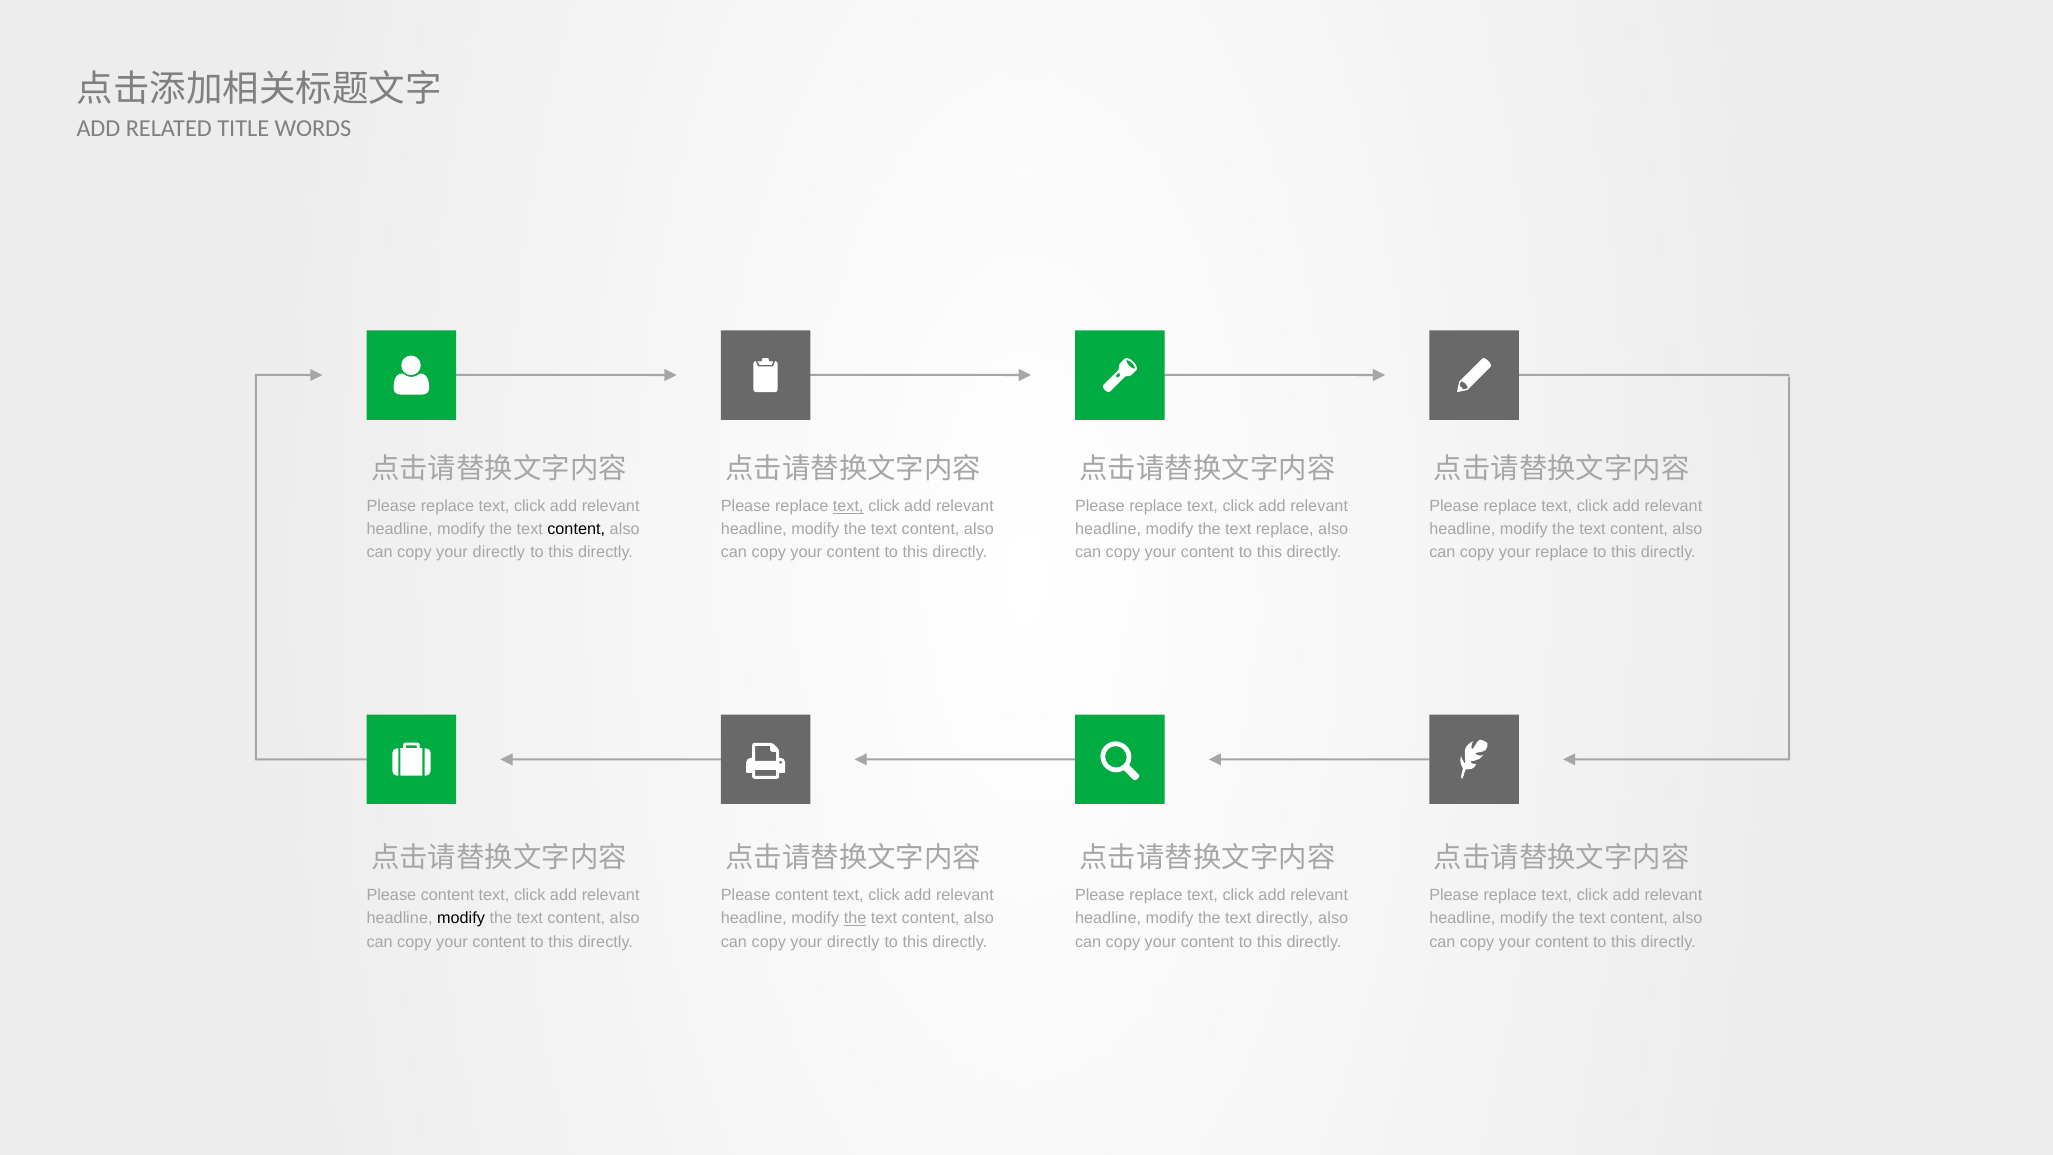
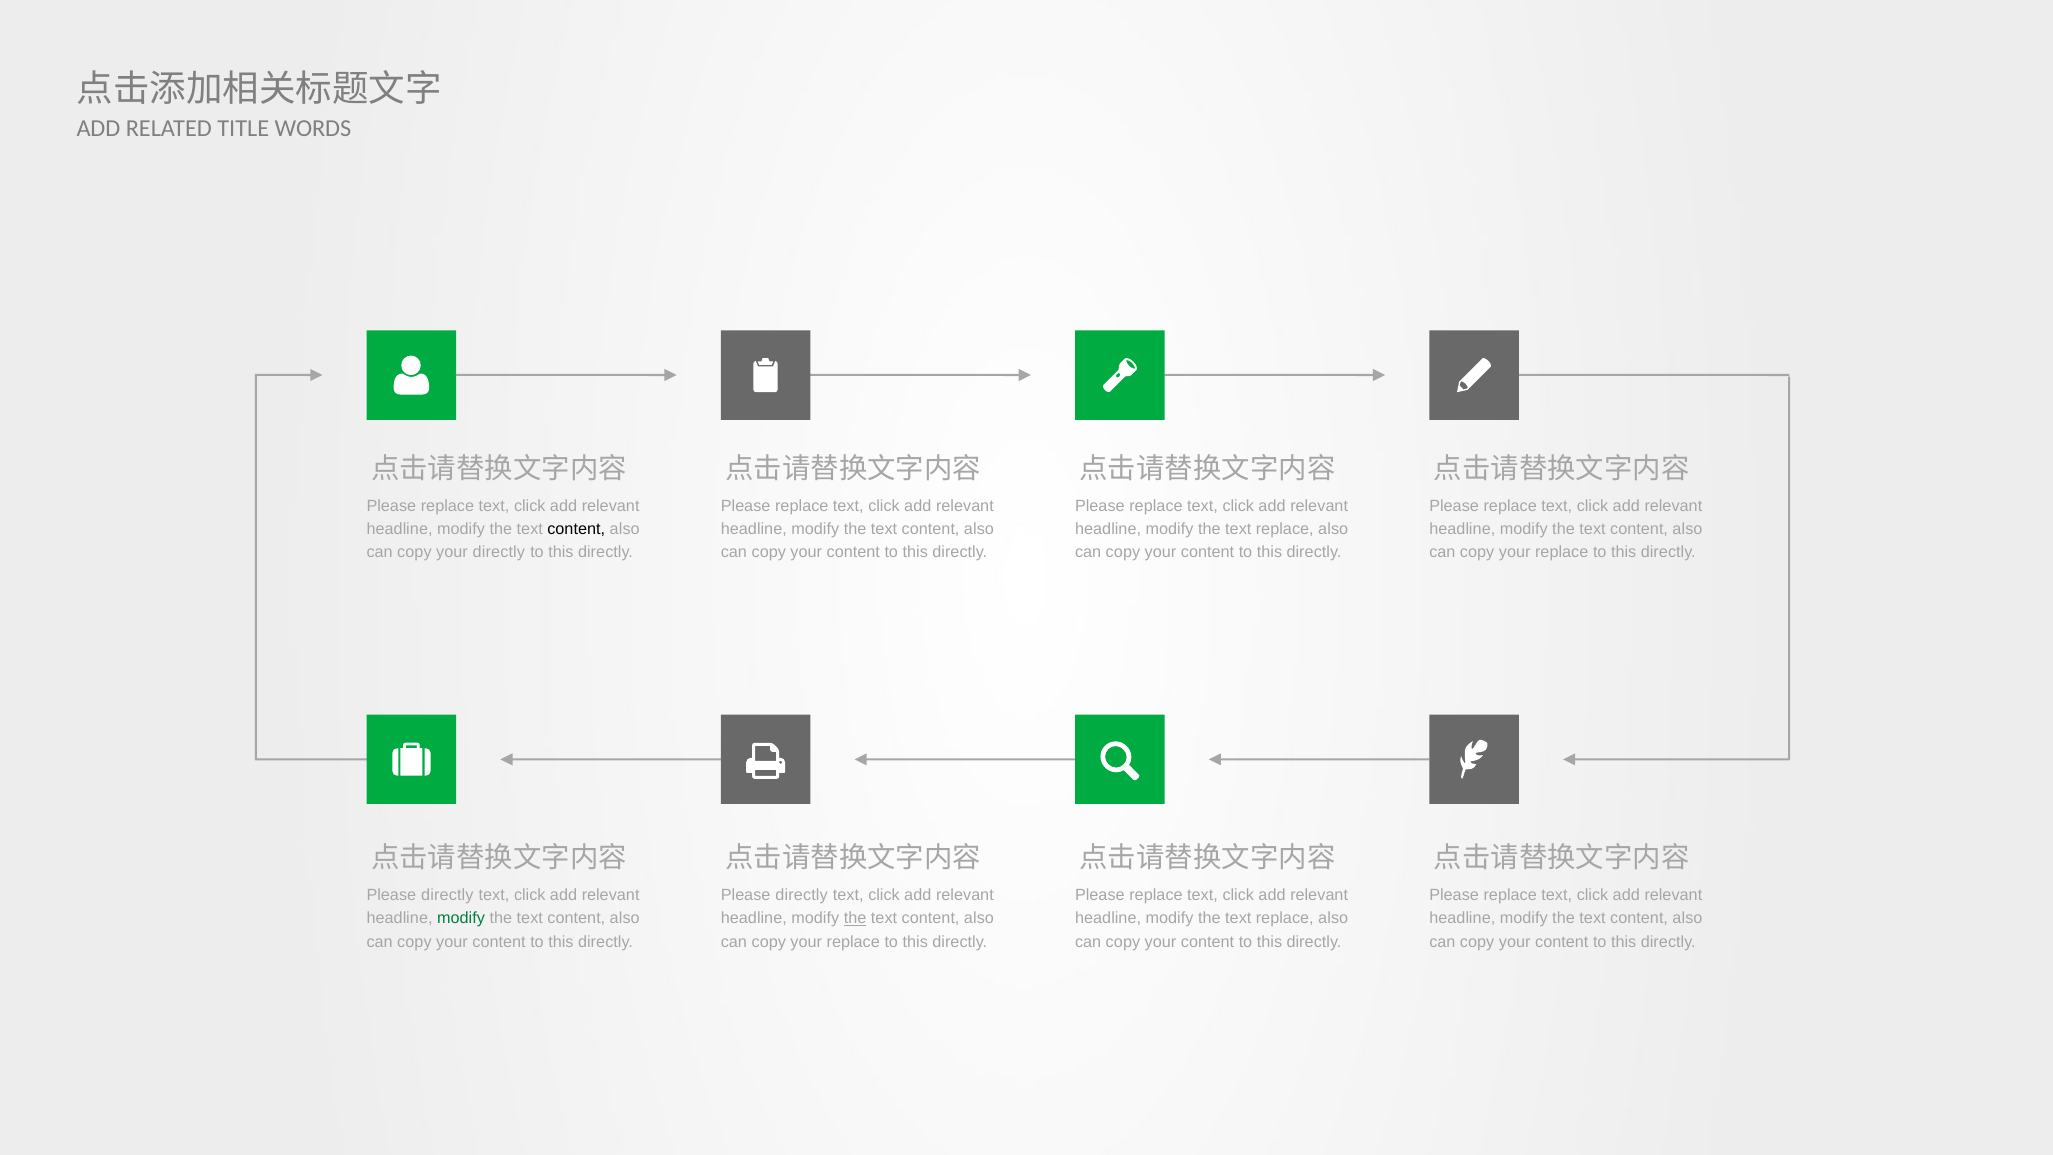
text underline: present -> none (848, 506)
content: content -> directly (447, 895)
content: content -> directly (802, 895)
modify colour: black -> green (461, 918)
directly: directly -> replace (1285, 918)
directly: directly -> replace (853, 942)
